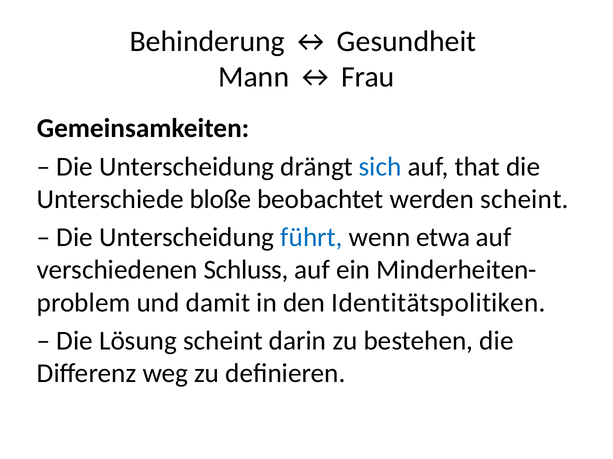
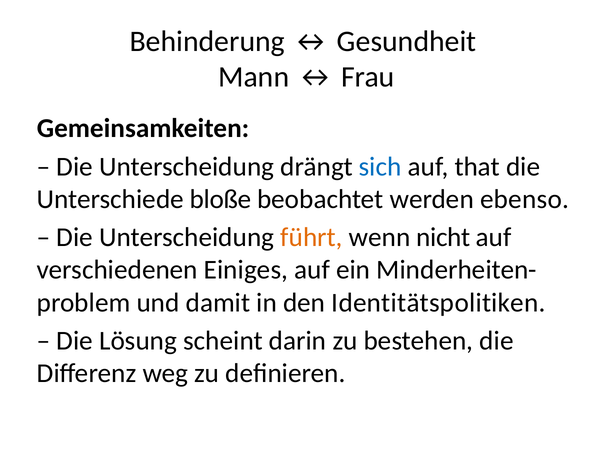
werden scheint: scheint -> ebenso (525, 200)
führt colour: blue -> orange (312, 238)
etwa: etwa -> nicht (443, 238)
Schluss: Schluss -> Einiges (246, 270)
